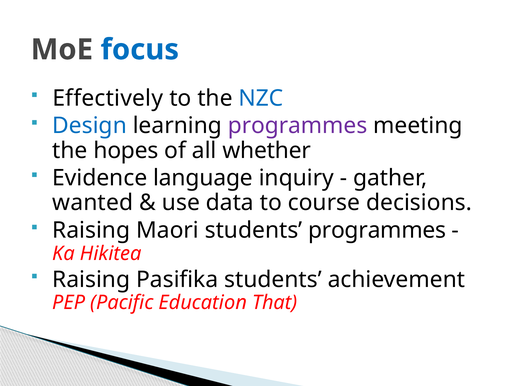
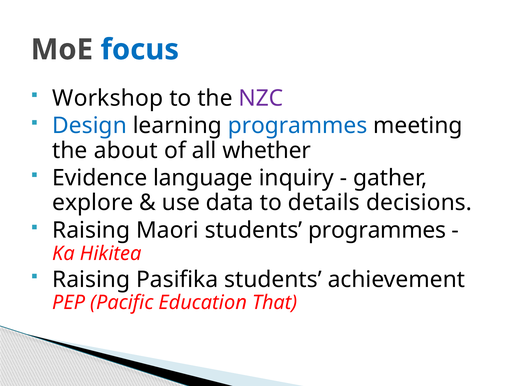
Effectively: Effectively -> Workshop (108, 98)
NZC colour: blue -> purple (261, 98)
programmes colour: purple -> blue (298, 126)
hopes: hopes -> about (126, 150)
wanted: wanted -> explore (93, 202)
course: course -> details (324, 202)
